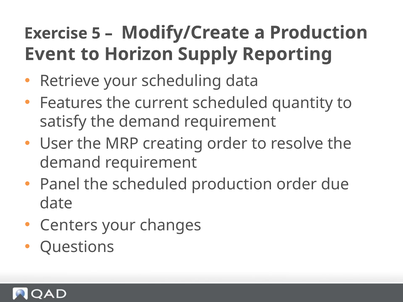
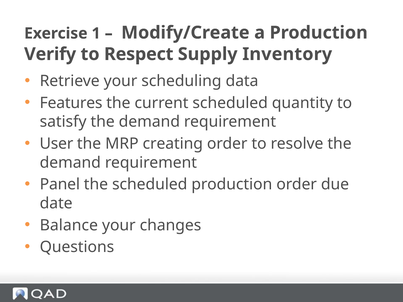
5: 5 -> 1 (96, 33)
Event: Event -> Verify (50, 54)
Horizon: Horizon -> Respect (139, 54)
Reporting: Reporting -> Inventory (287, 54)
Centers: Centers -> Balance (69, 225)
